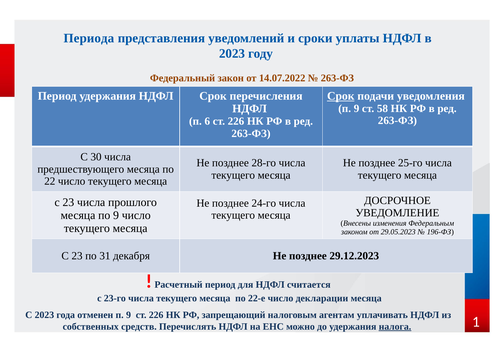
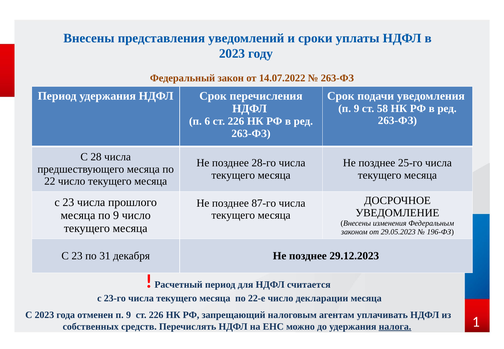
Периода: Периода -> Внесены (89, 38)
Срок underline: present -> none (341, 96)
30: 30 -> 28 (96, 157)
24-го: 24-го -> 87-го (264, 203)
